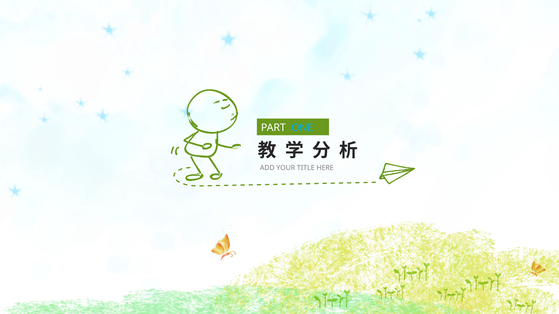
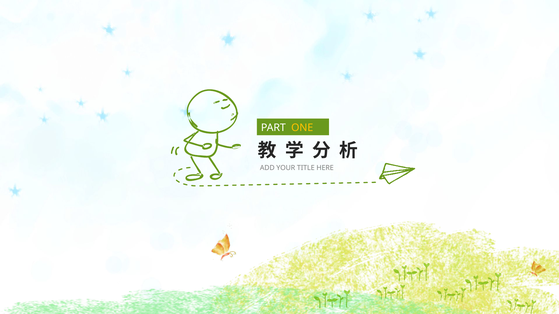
ONE colour: light blue -> yellow (302, 128)
